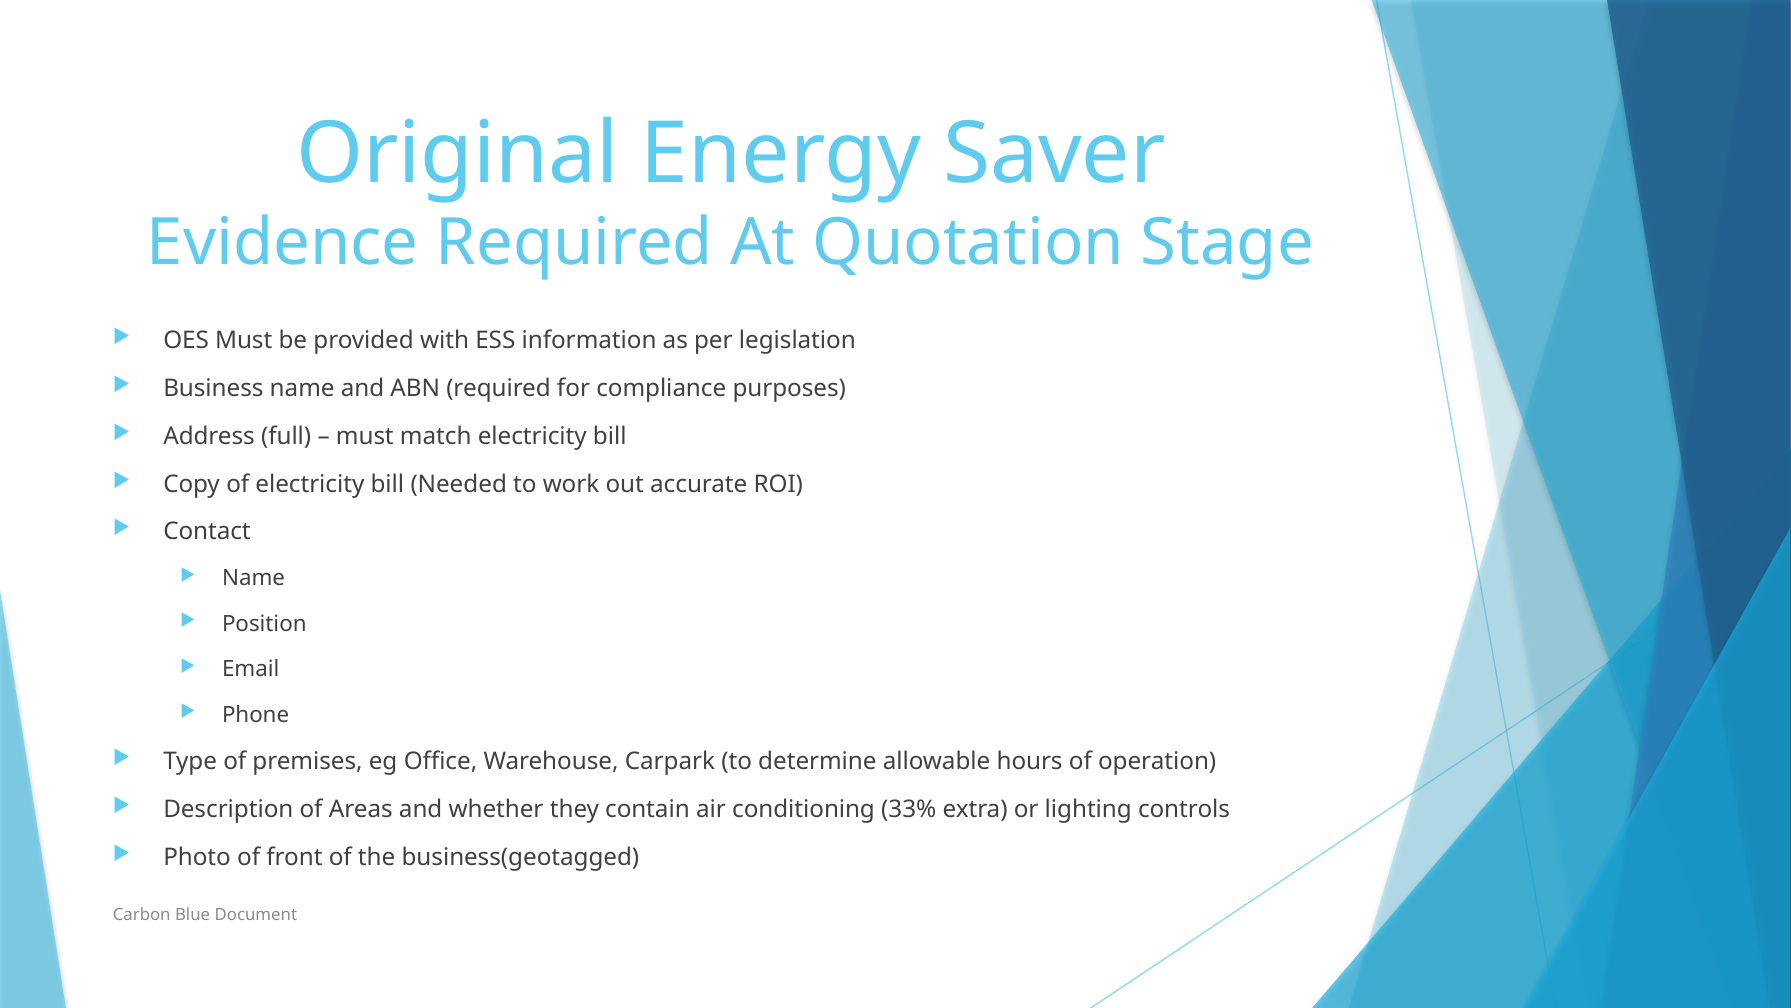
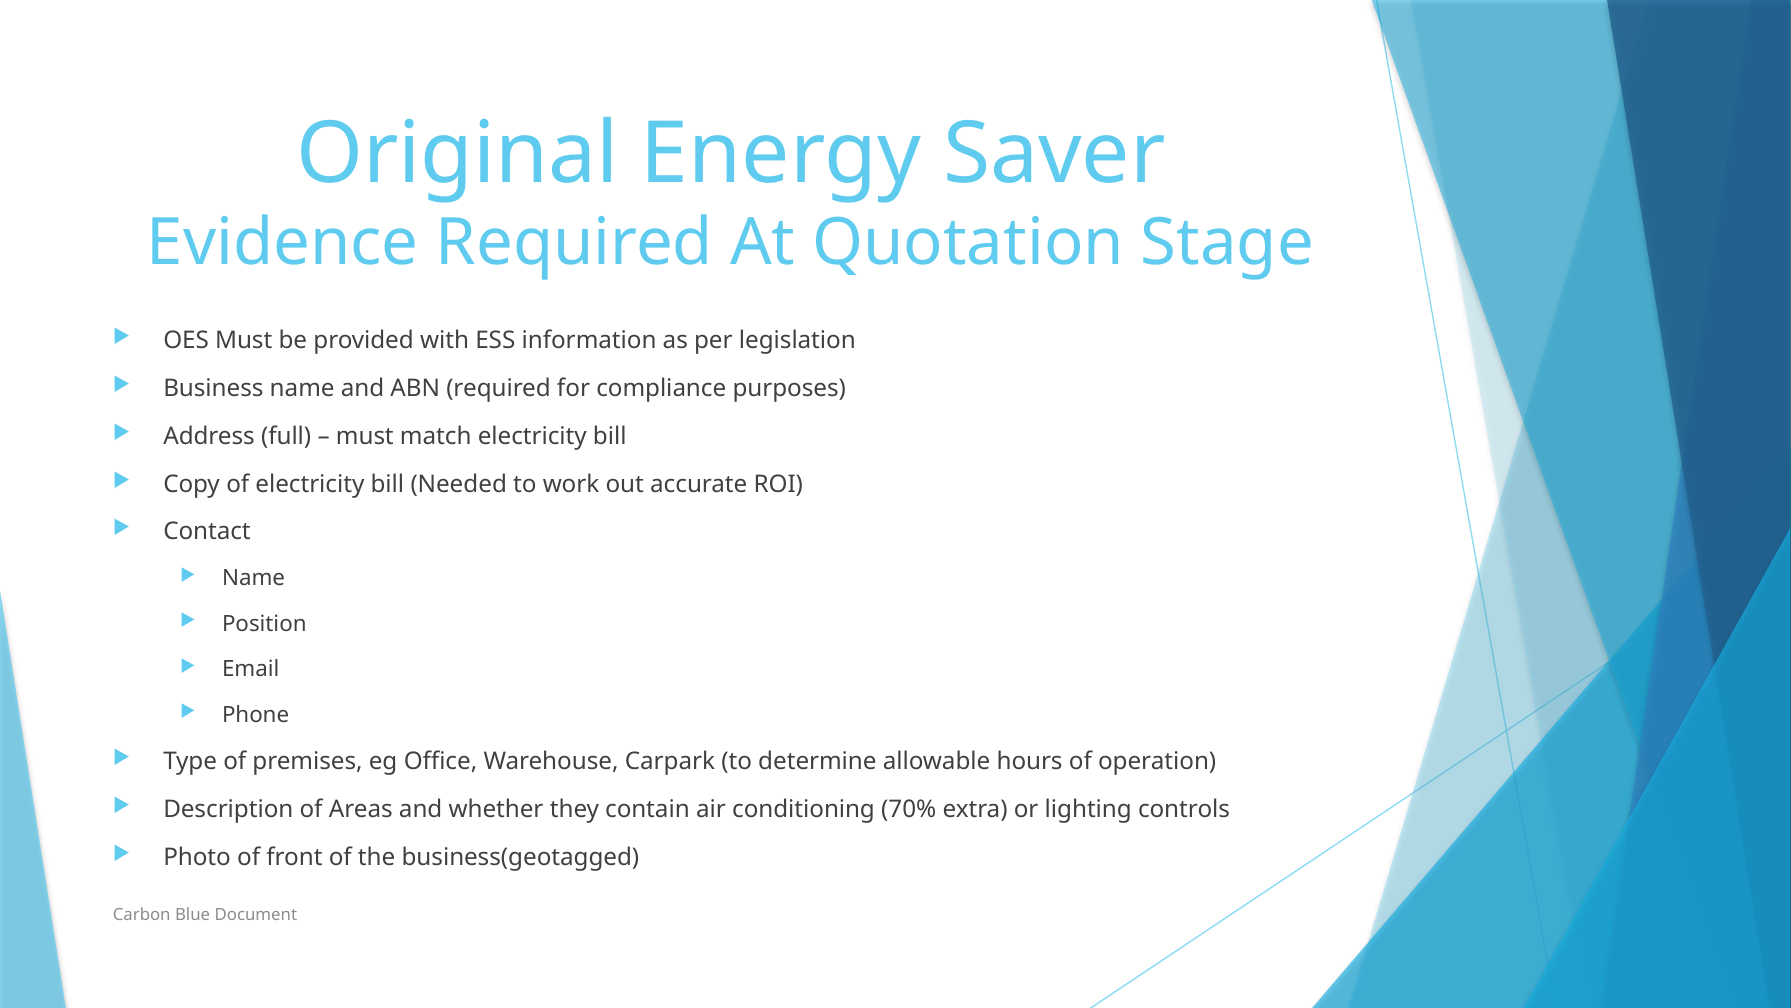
33%: 33% -> 70% (909, 809)
